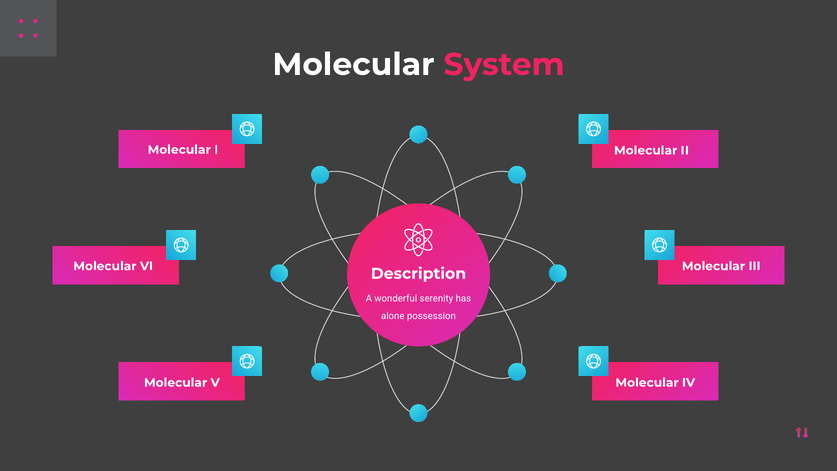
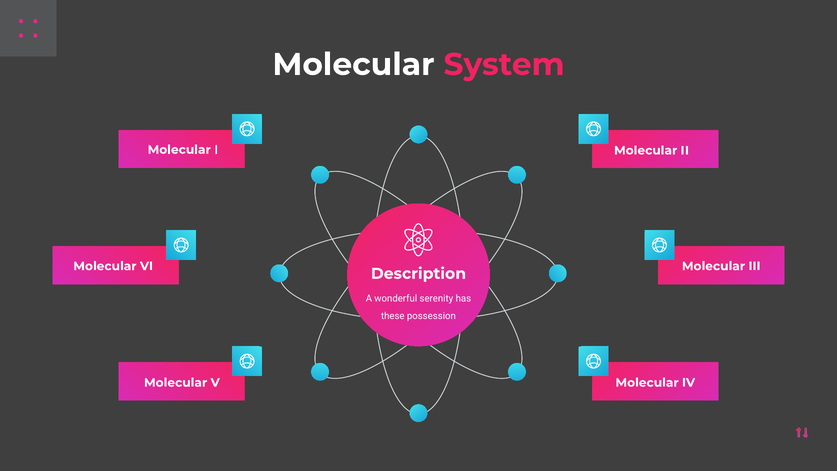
alone: alone -> these (393, 316)
